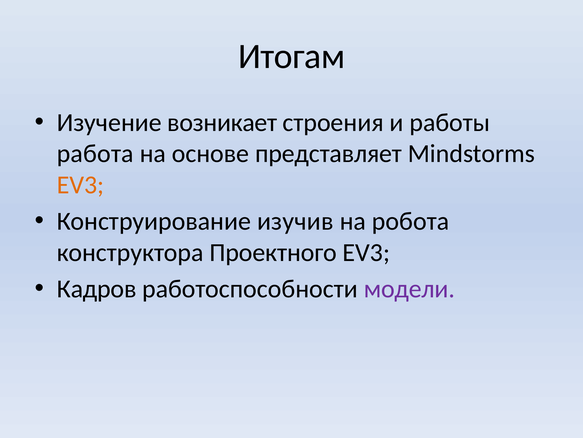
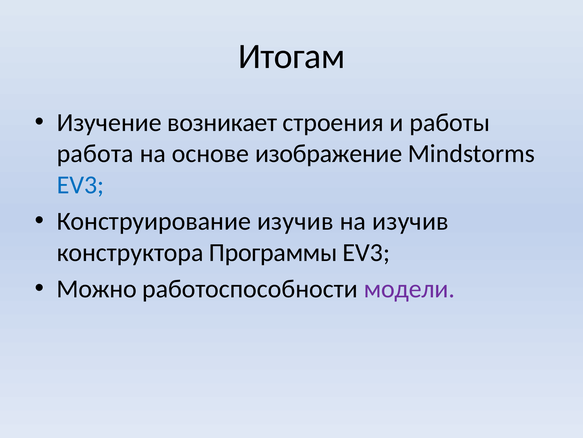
представляет: представляет -> изображение (329, 153)
EV3 colour: orange -> blue (81, 185)
на робота: робота -> изучив (410, 221)
Проектного: Проектного -> Программы (273, 252)
Кадров: Кадров -> Можно (97, 288)
